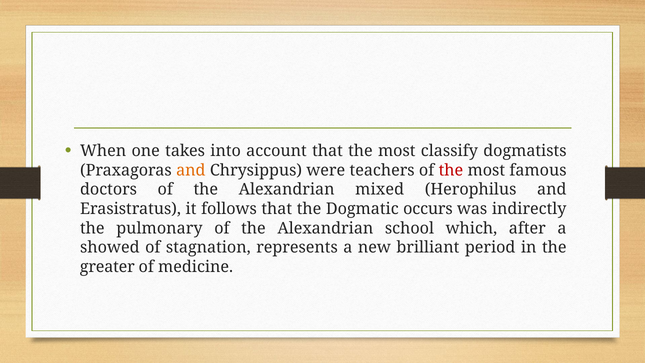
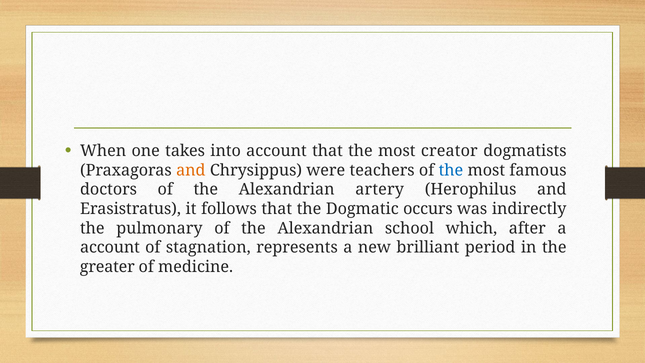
classify: classify -> creator (449, 151)
the colour: red -> blue (451, 170)
mixed: mixed -> artery (380, 189)
showed: showed -> account (110, 248)
